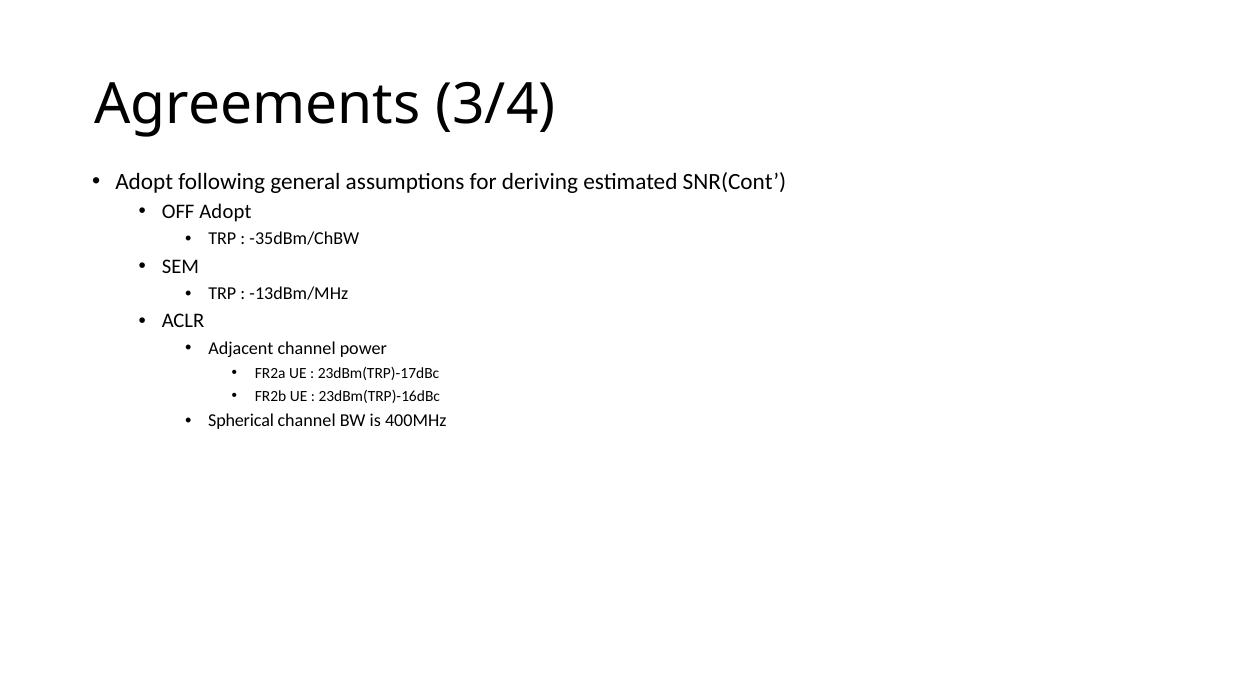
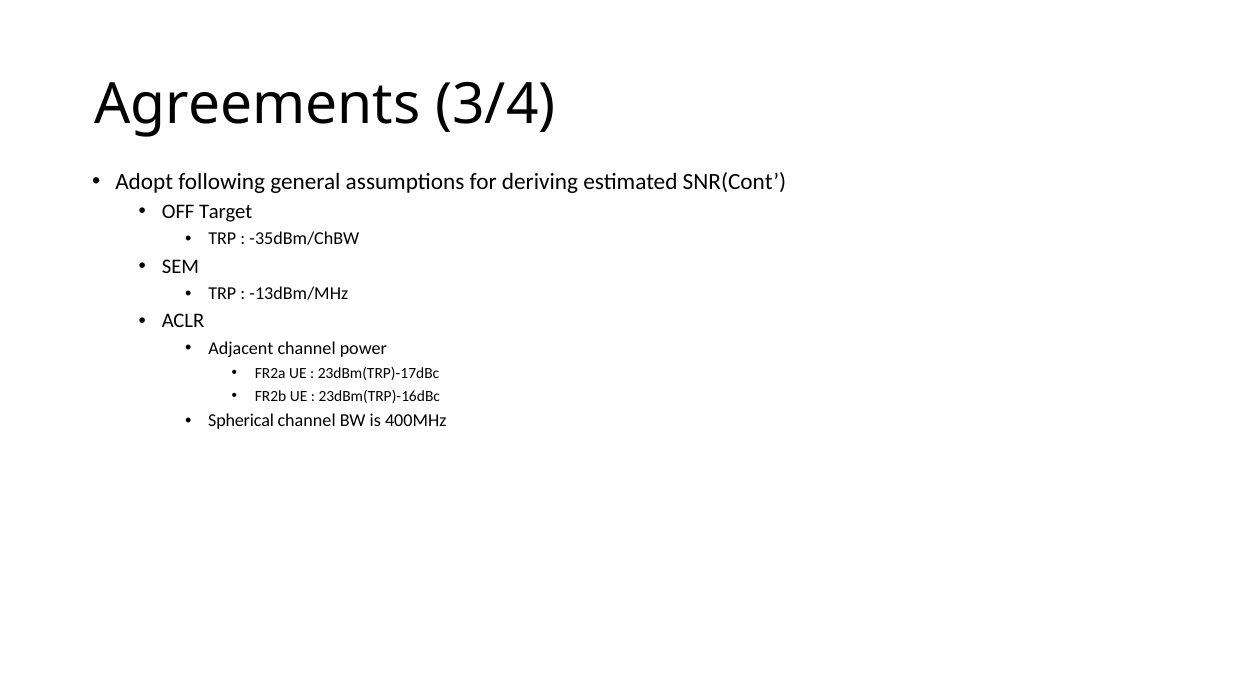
OFF Adopt: Adopt -> Target (226, 212)
